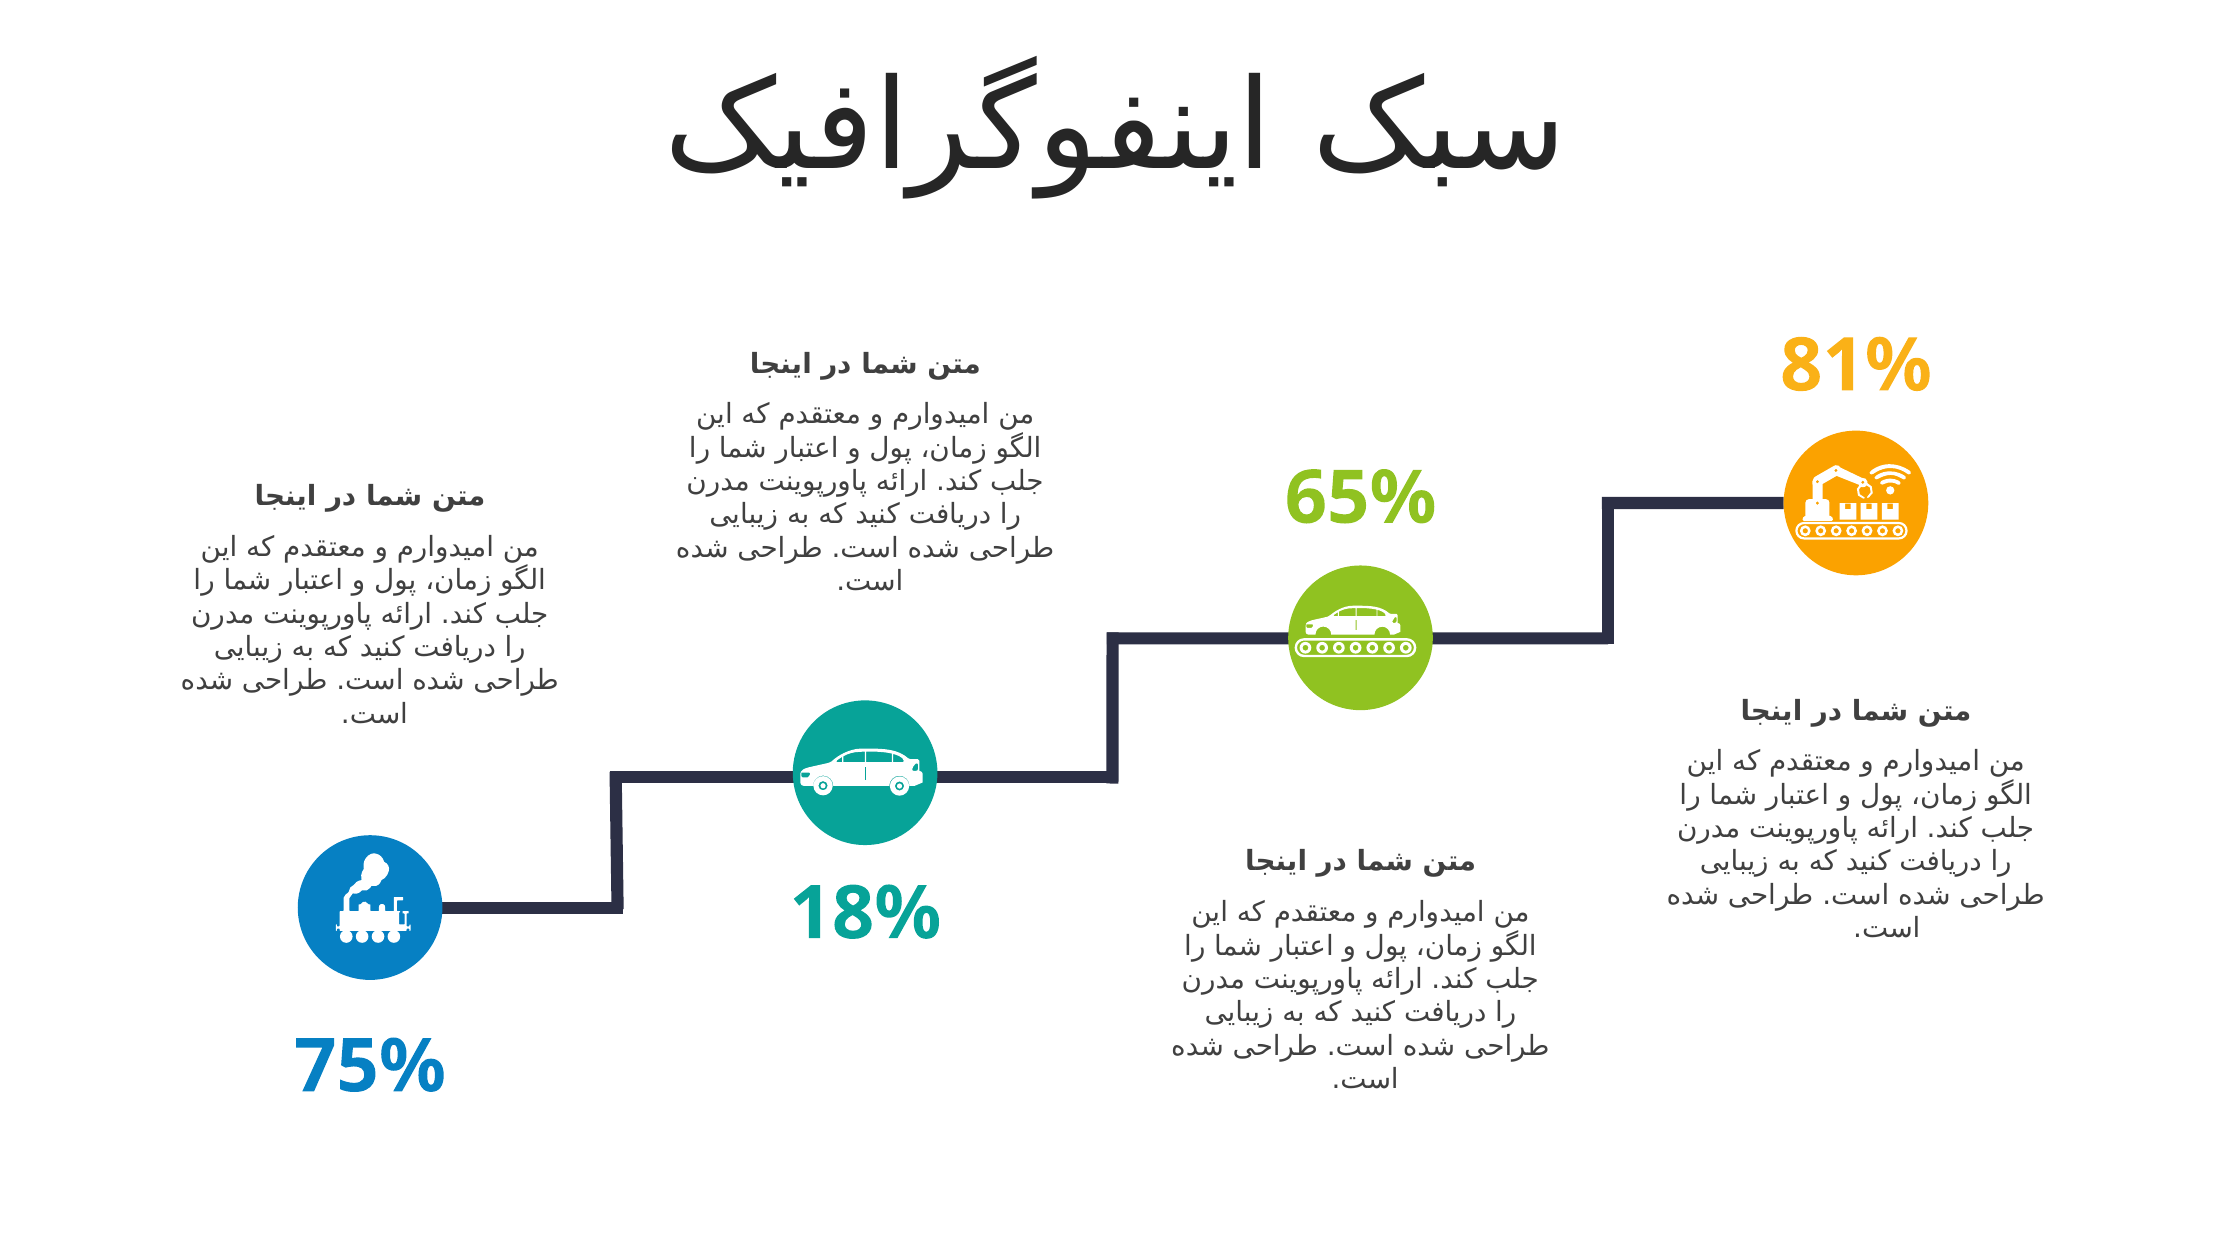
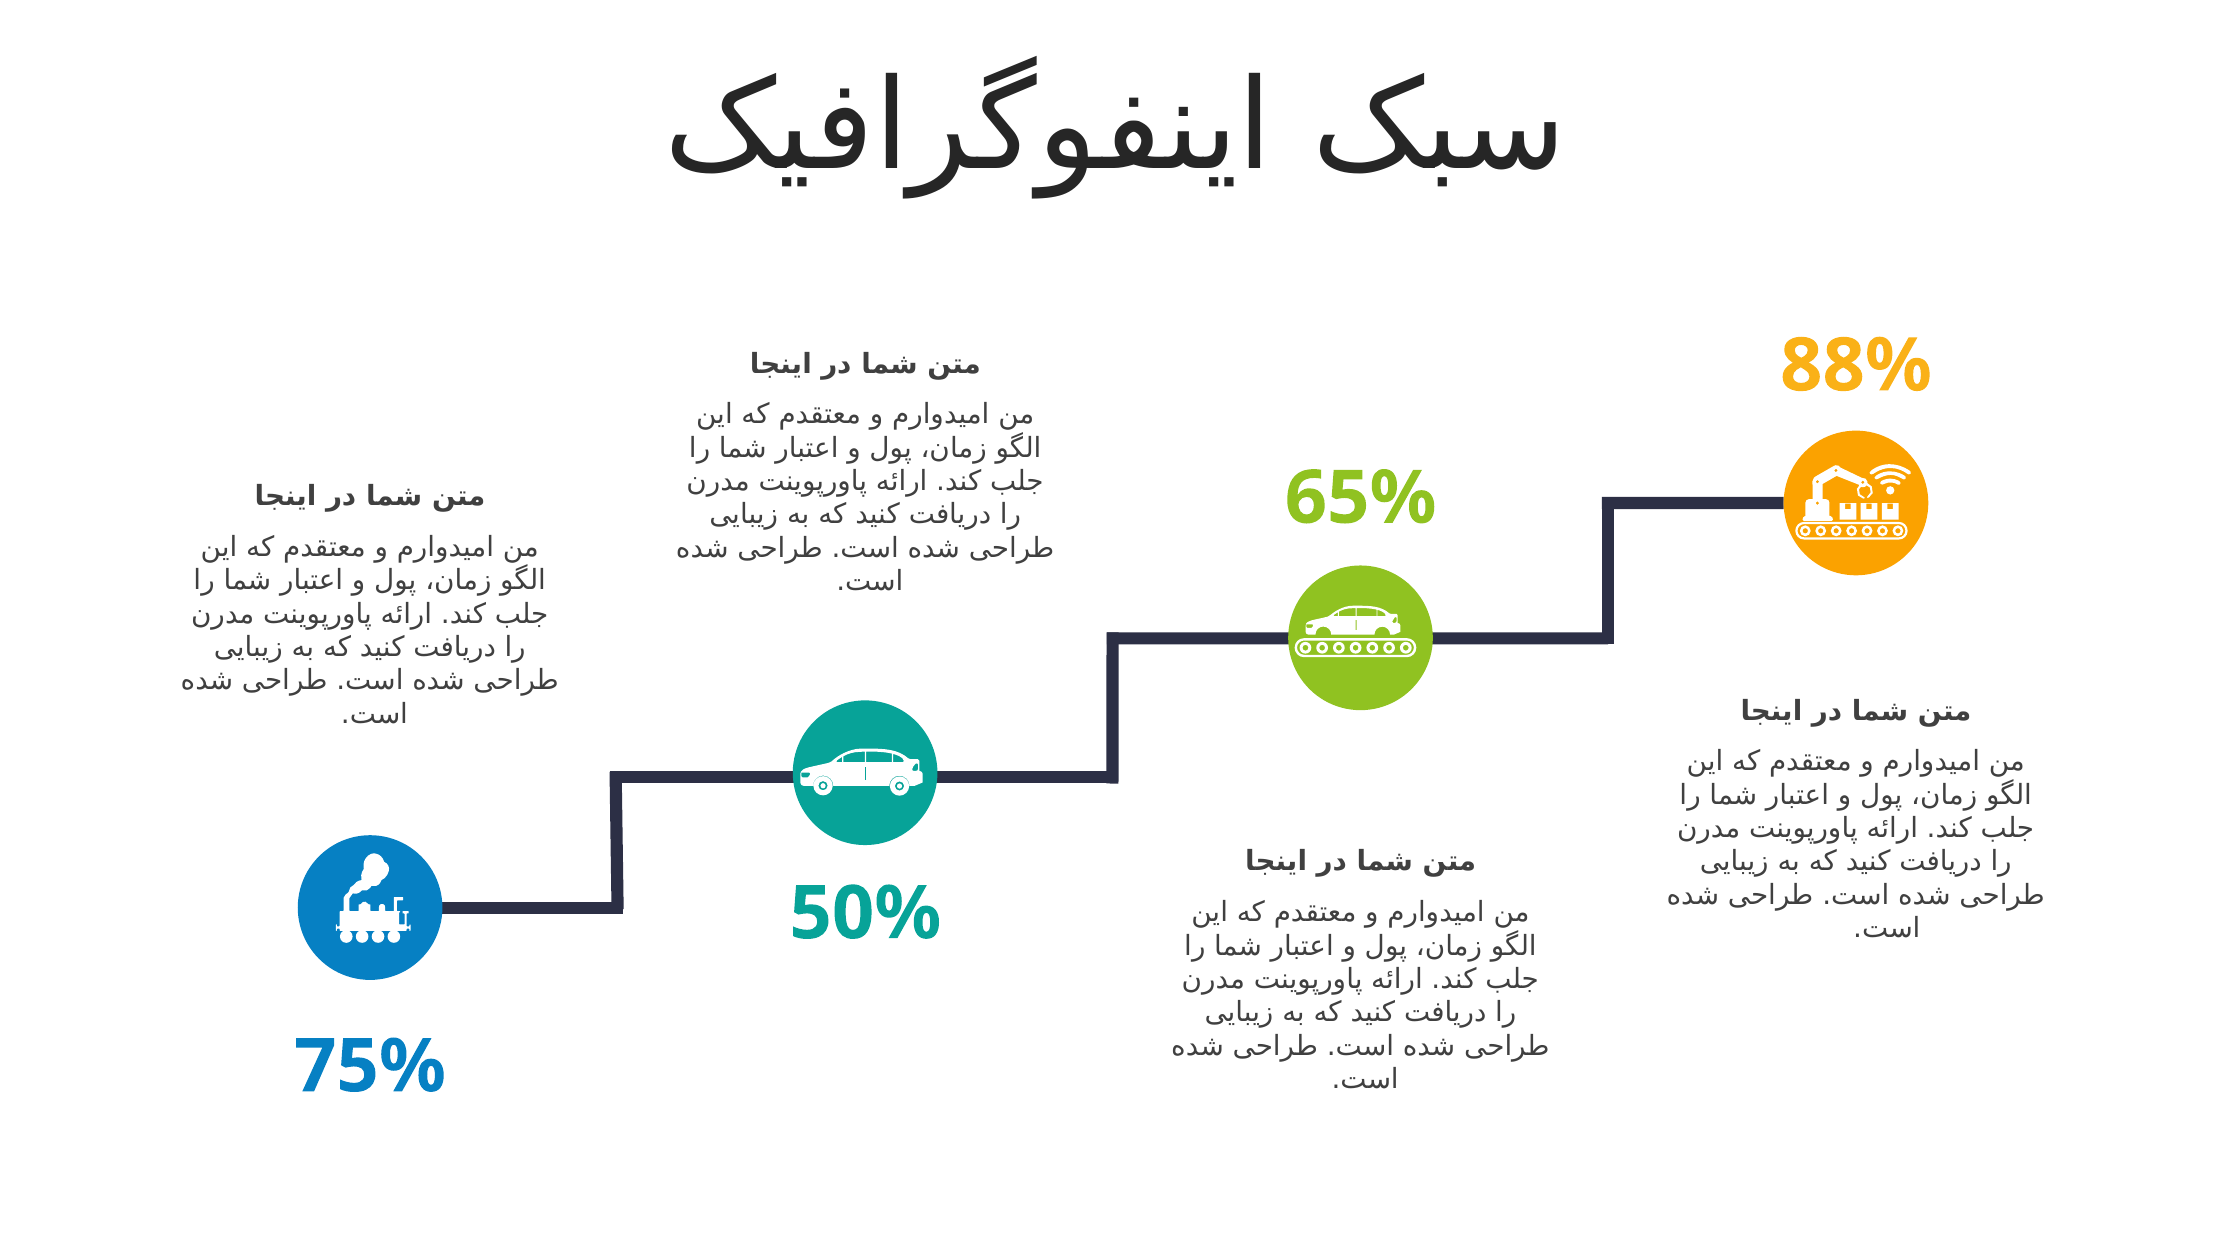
81%: 81% -> 88% (1856, 366)
18%: 18% -> 50% (865, 913)
